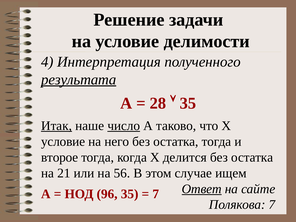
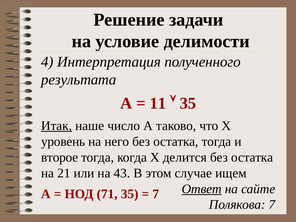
результата underline: present -> none (79, 80)
28: 28 -> 11 (158, 103)
число underline: present -> none (124, 126)
условие: условие -> уровень (63, 142)
56: 56 -> 43 (122, 173)
96: 96 -> 71 (107, 194)
